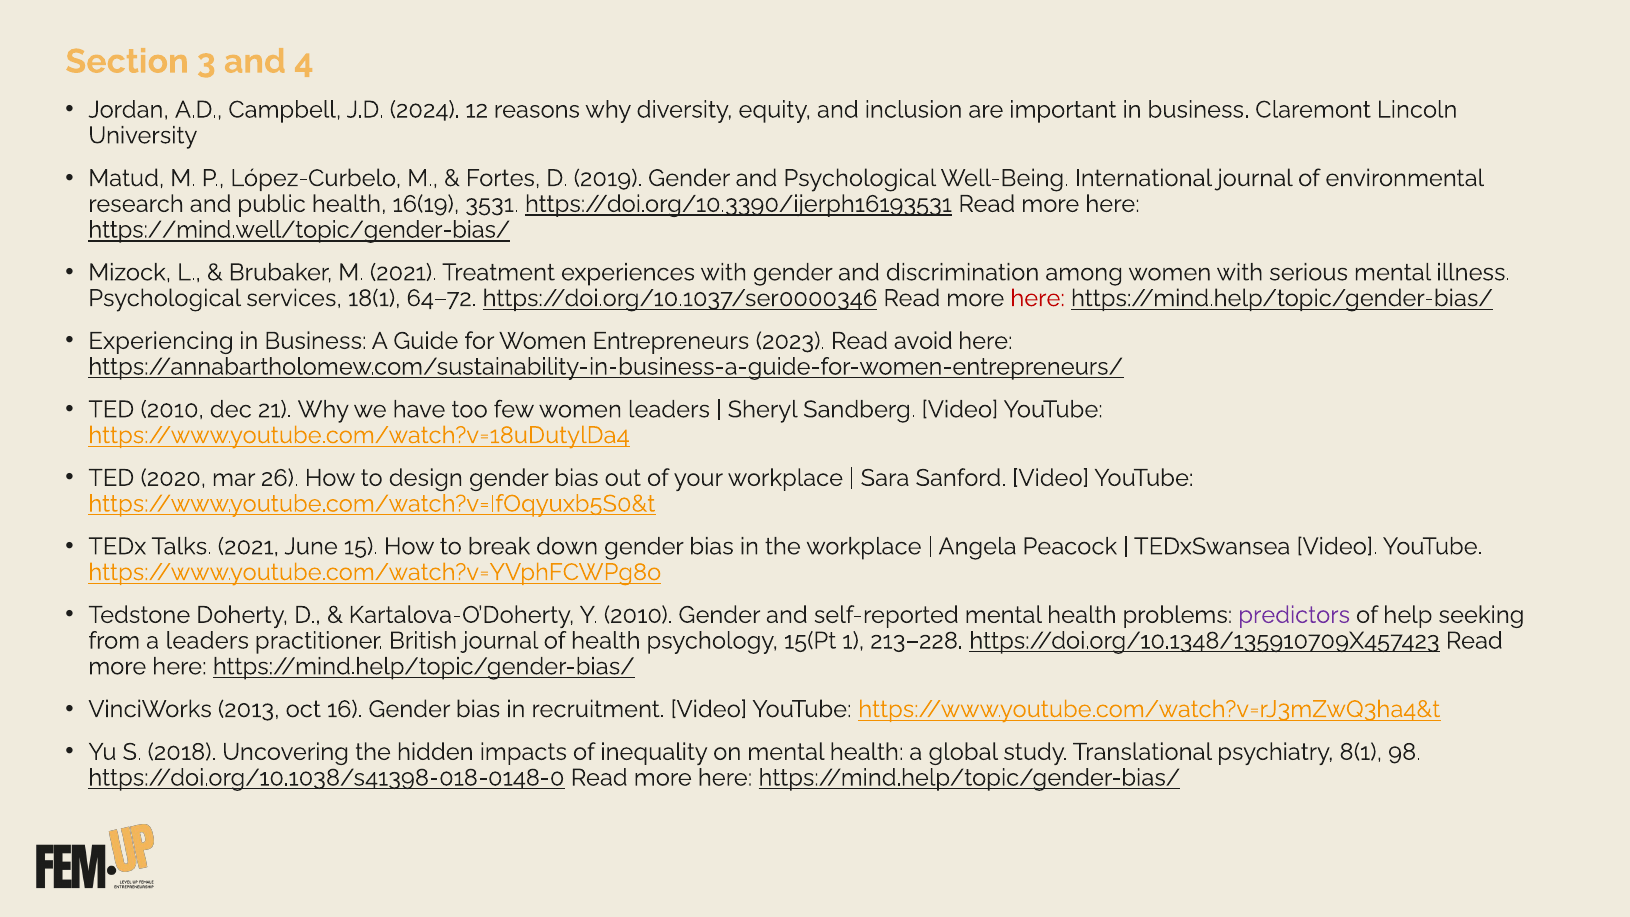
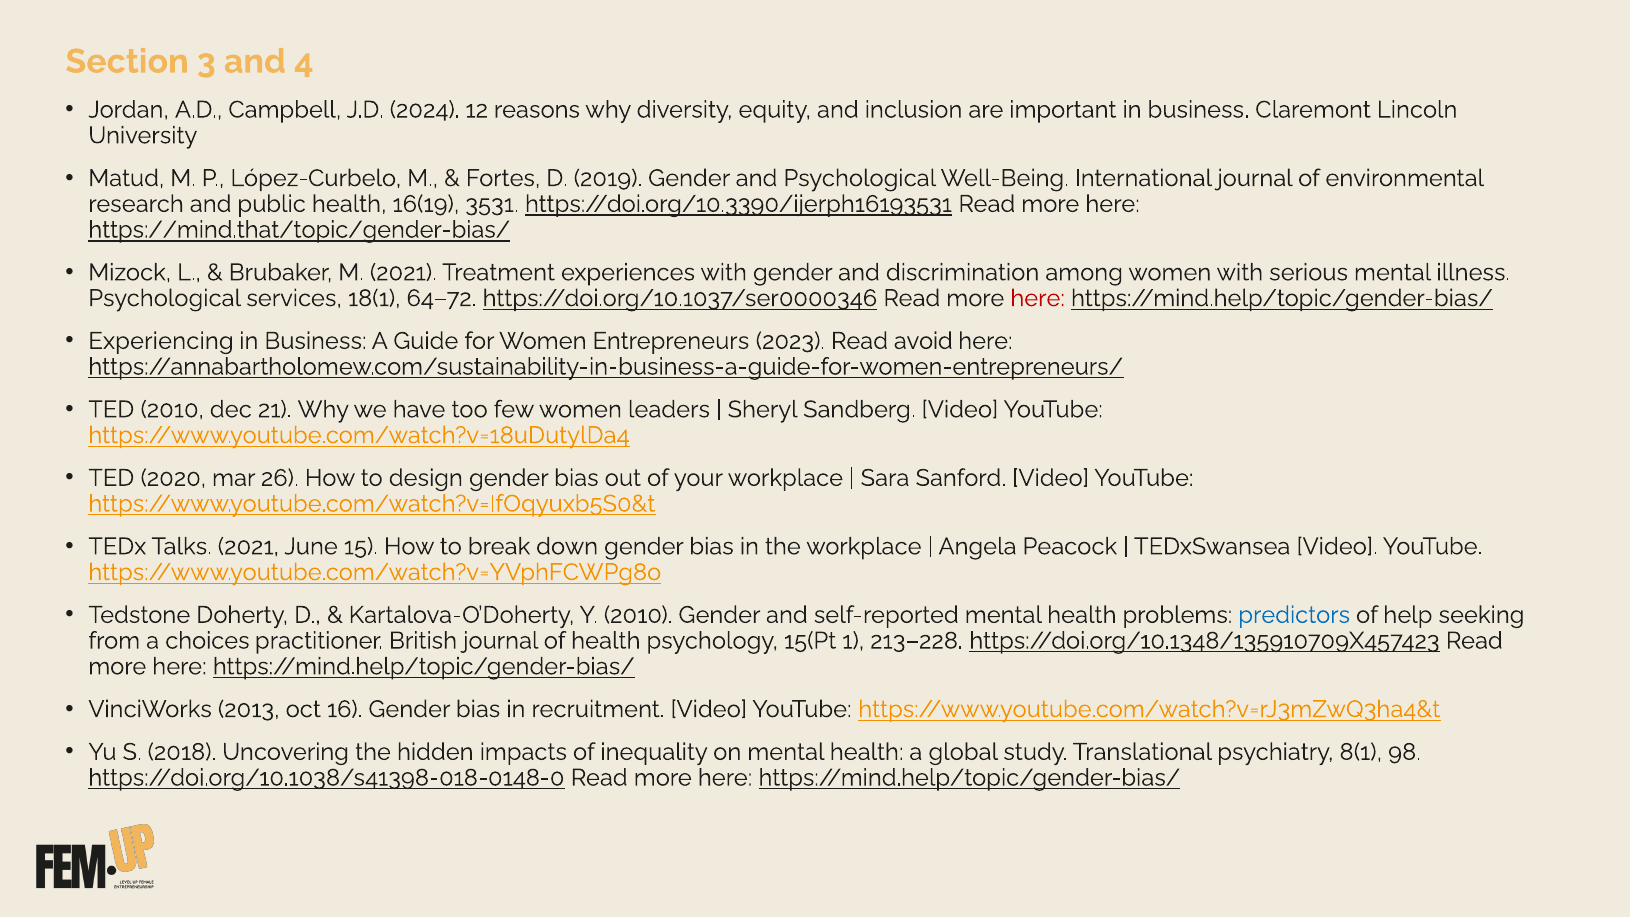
https://mind.well/topic/gender-bias/: https://mind.well/topic/gender-bias/ -> https://mind.that/topic/gender-bias/ (299, 230)
predictors colour: purple -> blue (1294, 615)
a leaders: leaders -> choices (207, 641)
